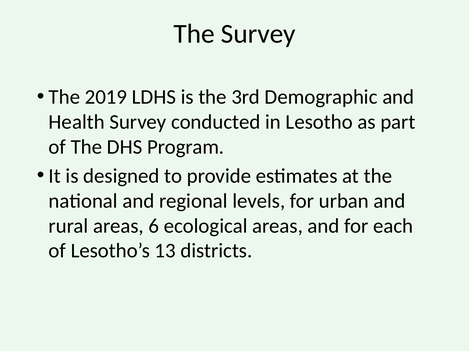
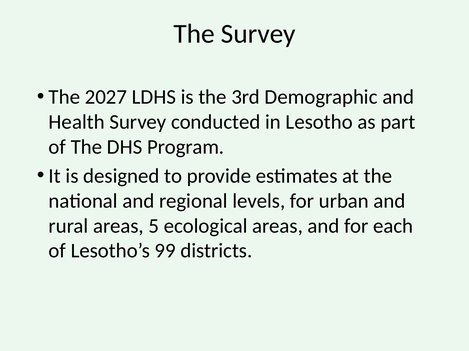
2019: 2019 -> 2027 (106, 97)
6: 6 -> 5 (154, 226)
13: 13 -> 99 (165, 251)
